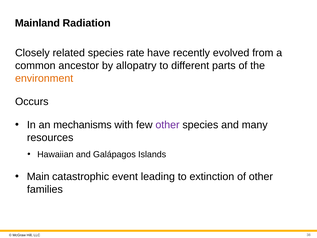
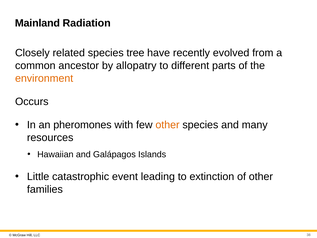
rate: rate -> tree (135, 53)
mechanisms: mechanisms -> pheromones (82, 125)
other colour: purple -> orange (168, 125)
Main: Main -> Little (38, 177)
